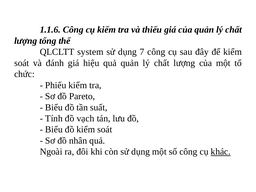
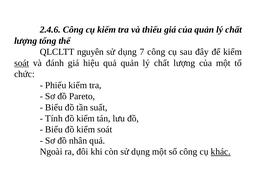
1.1.6: 1.1.6 -> 2.4.6 (50, 30)
system: system -> nguyên (90, 52)
soát underline: none -> present (22, 63)
vạch: vạch -> kiểm (86, 118)
